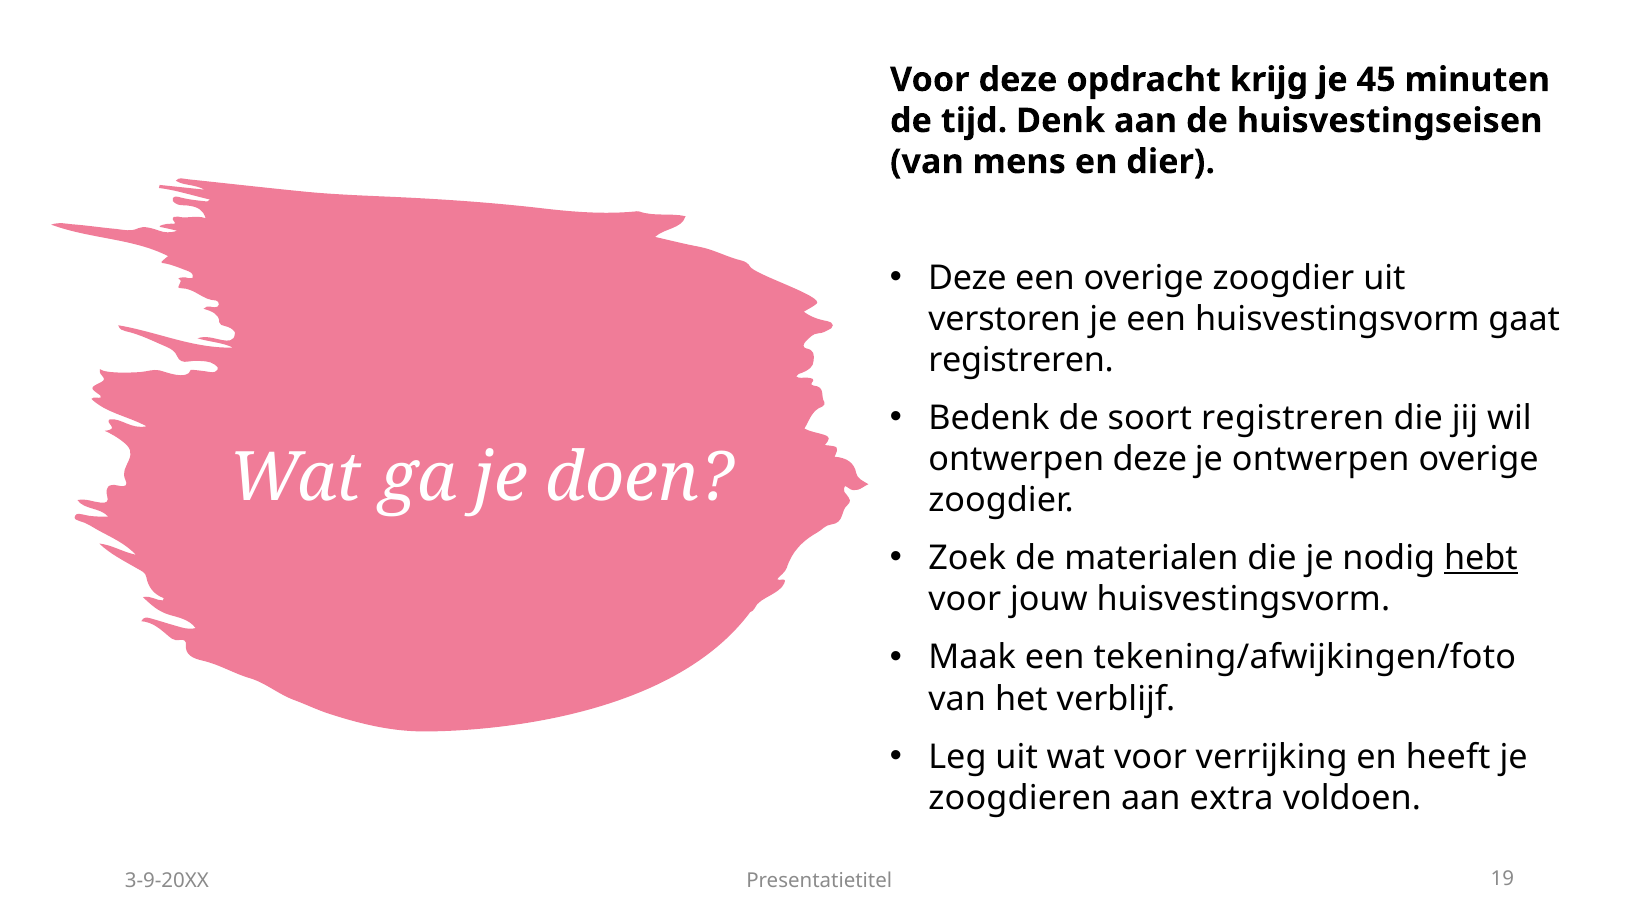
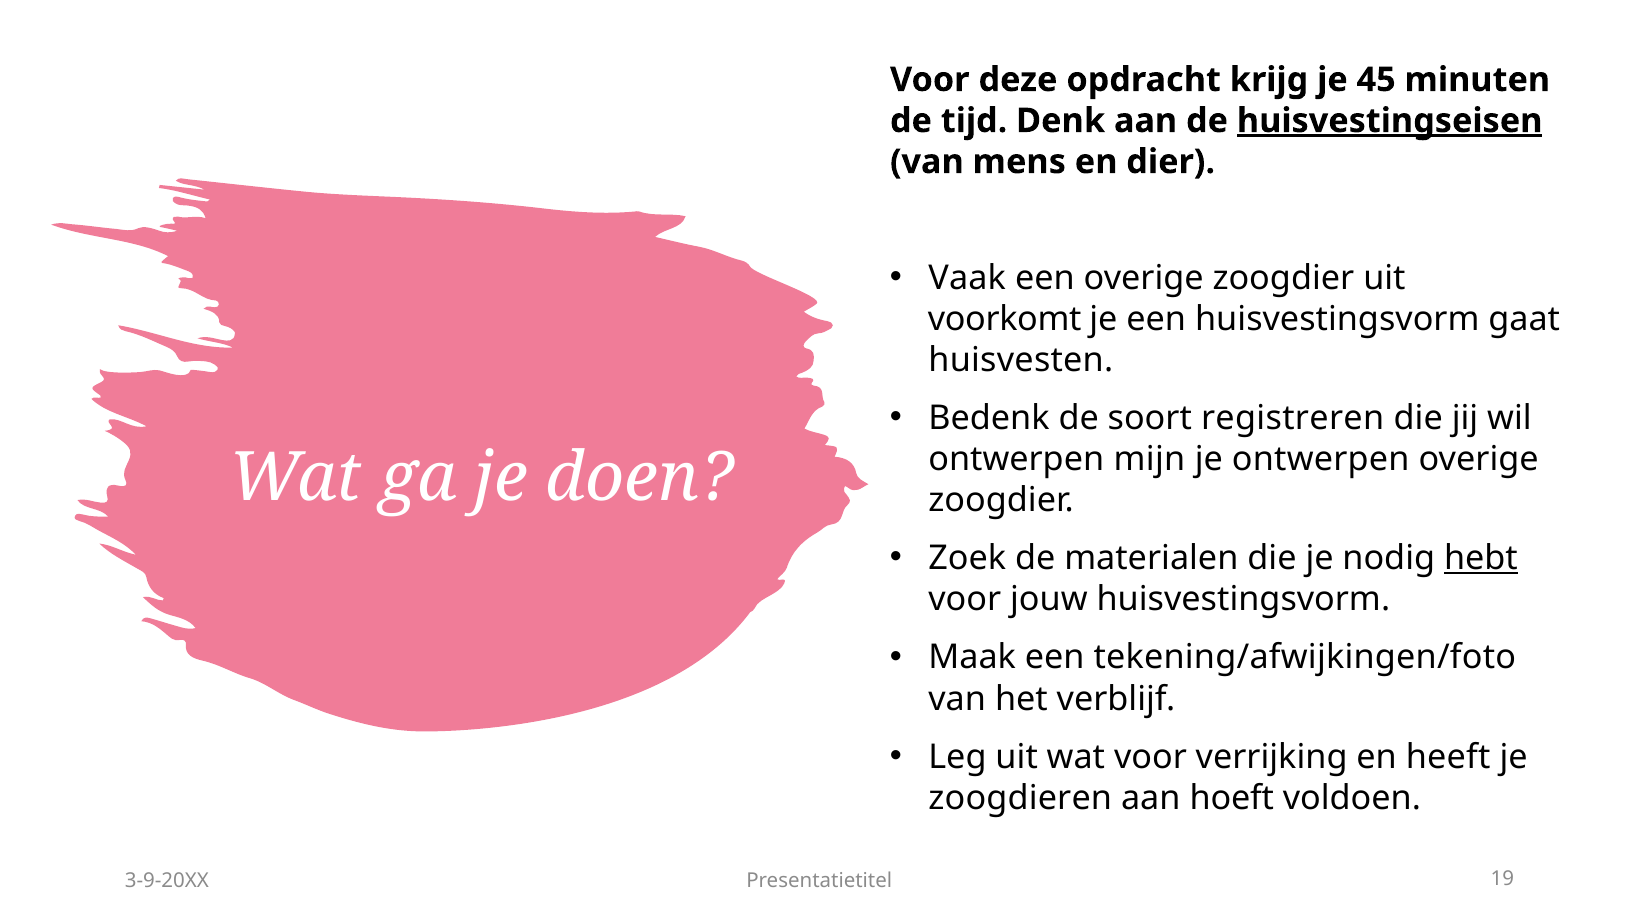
huisvestingseisen underline: none -> present (1390, 121)
Deze: Deze -> Vaak (967, 278)
verstoren: verstoren -> voorkomt (1005, 319)
registreren: registreren -> huisvesten (1021, 360)
ontwerpen deze: deze -> mijn (1149, 459)
extra: extra -> hoeft (1232, 798)
